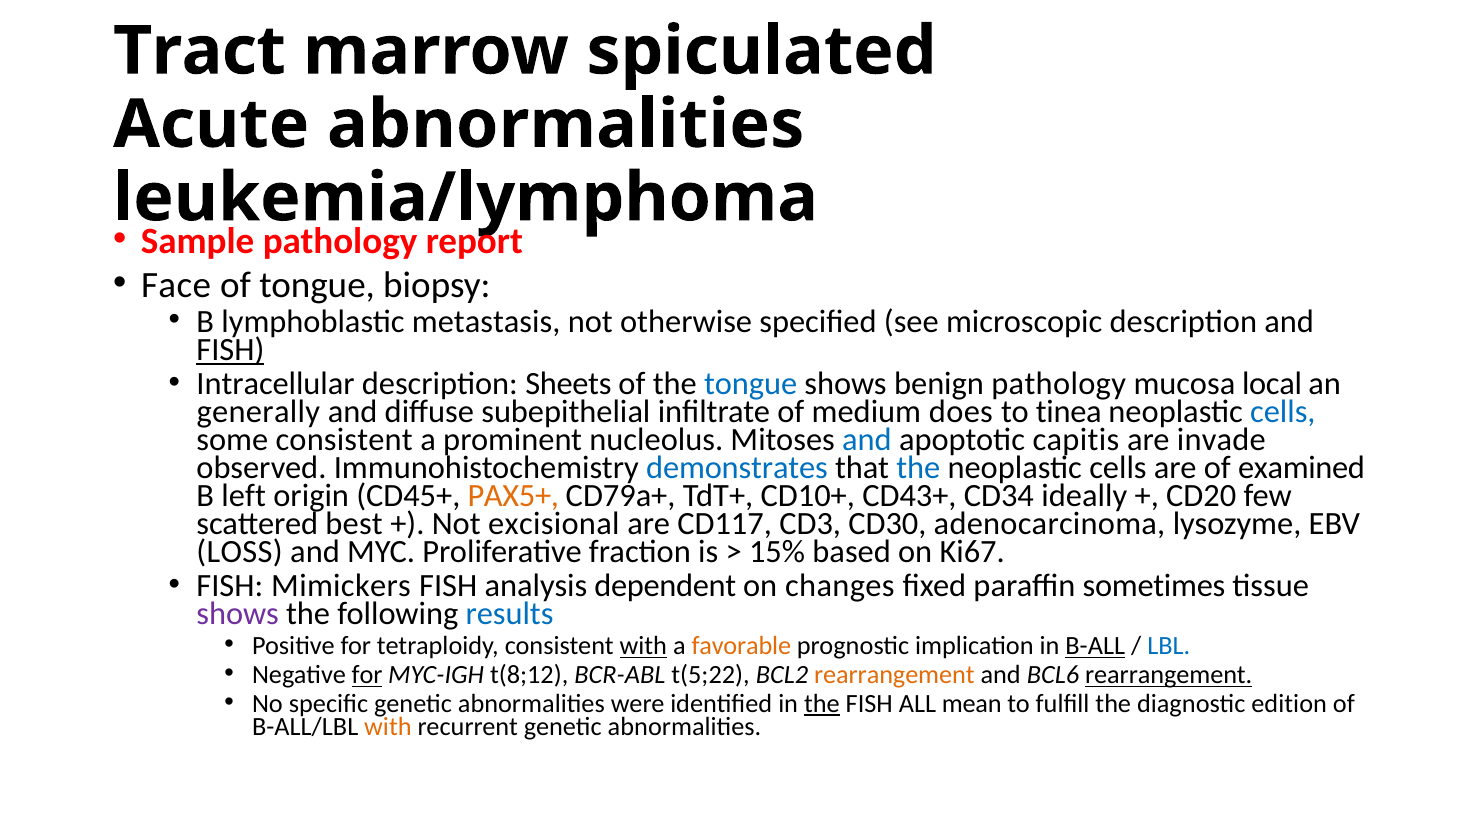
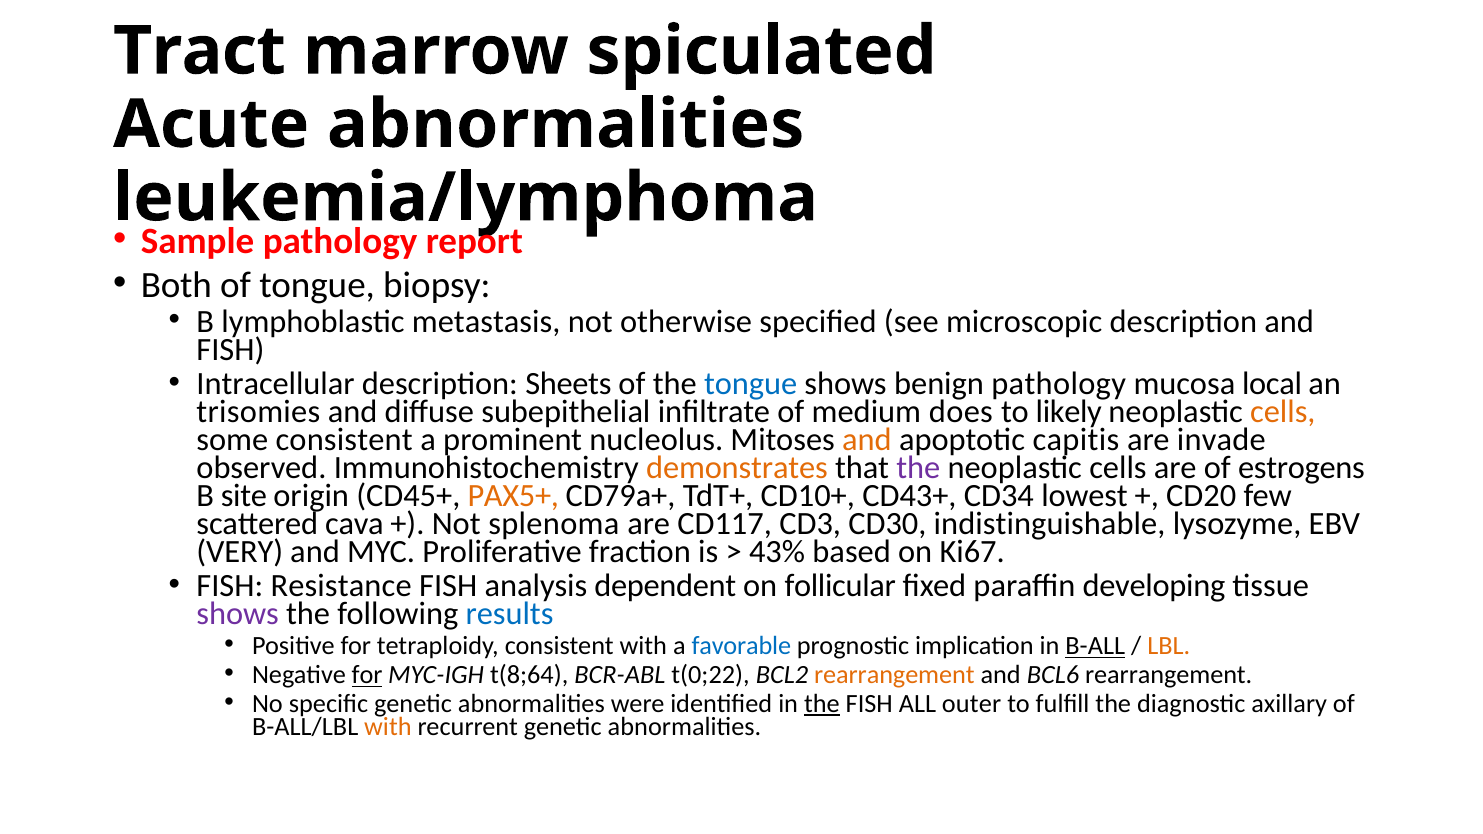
Face: Face -> Both (176, 285)
FISH underline: present -> none (230, 350)
generally: generally -> trisomies (258, 412)
tinea: tinea -> likely (1069, 412)
cells colour: blue -> orange (1283, 412)
and colour: blue -> orange (867, 440)
demonstrates colour: blue -> orange (737, 468)
the colour: blue -> purple (918, 468)
examined: examined -> estrogens (1301, 468)
left: left -> site (244, 496)
ideally: ideally -> lowest (1084, 496)
best: best -> cava (354, 524)
excisional: excisional -> splenoma (554, 524)
adenocarcinoma: adenocarcinoma -> indistinguishable (1050, 524)
LOSS: LOSS -> VERY (240, 552)
15%: 15% -> 43% (777, 552)
Mimickers: Mimickers -> Resistance (341, 586)
changes: changes -> follicular (840, 586)
sometimes: sometimes -> developing (1154, 586)
with underline: present -> none (643, 646)
favorable colour: orange -> blue (741, 646)
LBL colour: blue -> orange (1169, 646)
t(8;12: t(8;12 -> t(8;64 (529, 675)
t(5;22: t(5;22 -> t(0;22 (711, 675)
rearrangement underline: present -> none (1169, 675)
mean: mean -> outer (972, 704)
edition: edition -> axillary (1289, 704)
